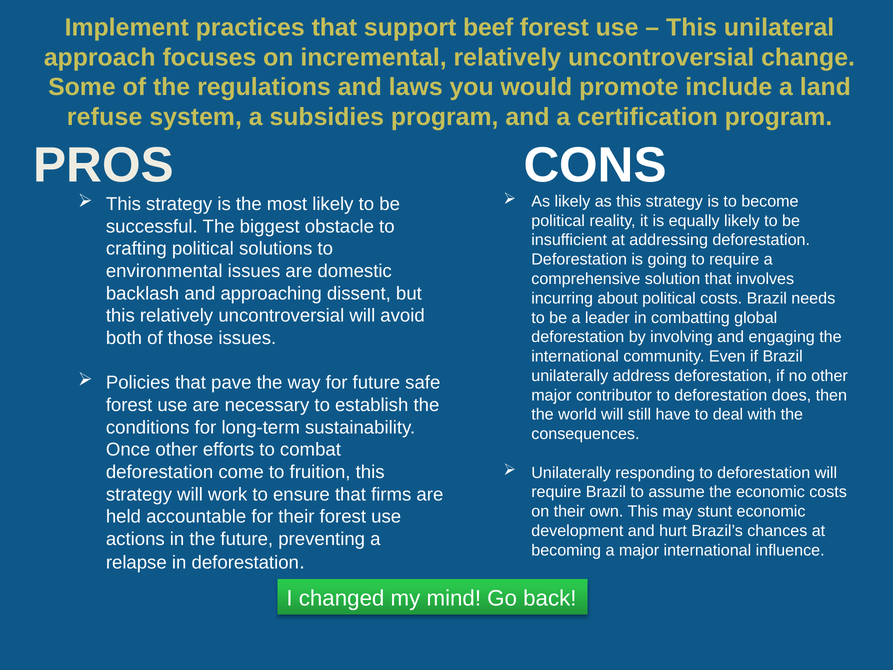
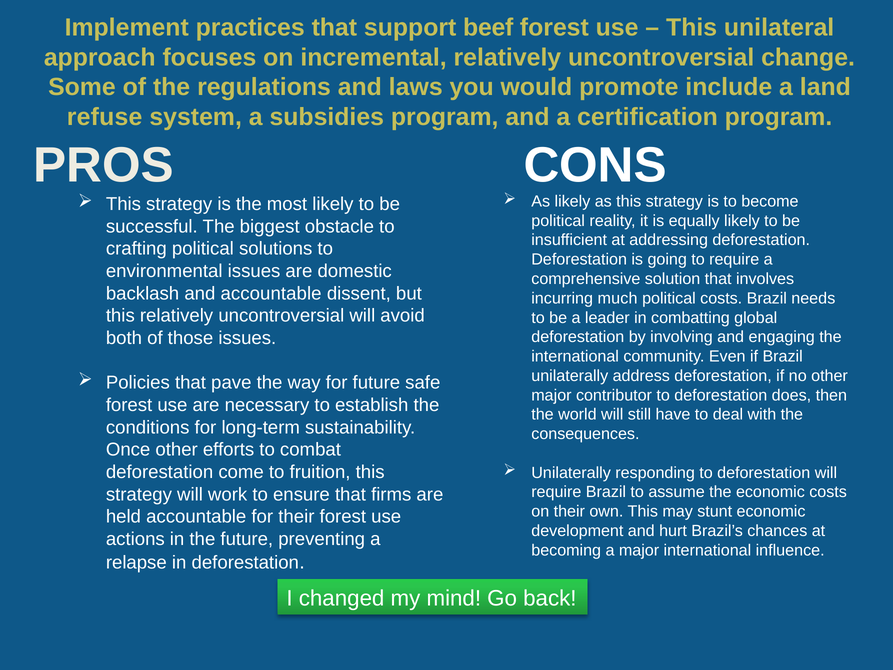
and approaching: approaching -> accountable (271, 293)
about: about -> much (618, 298)
